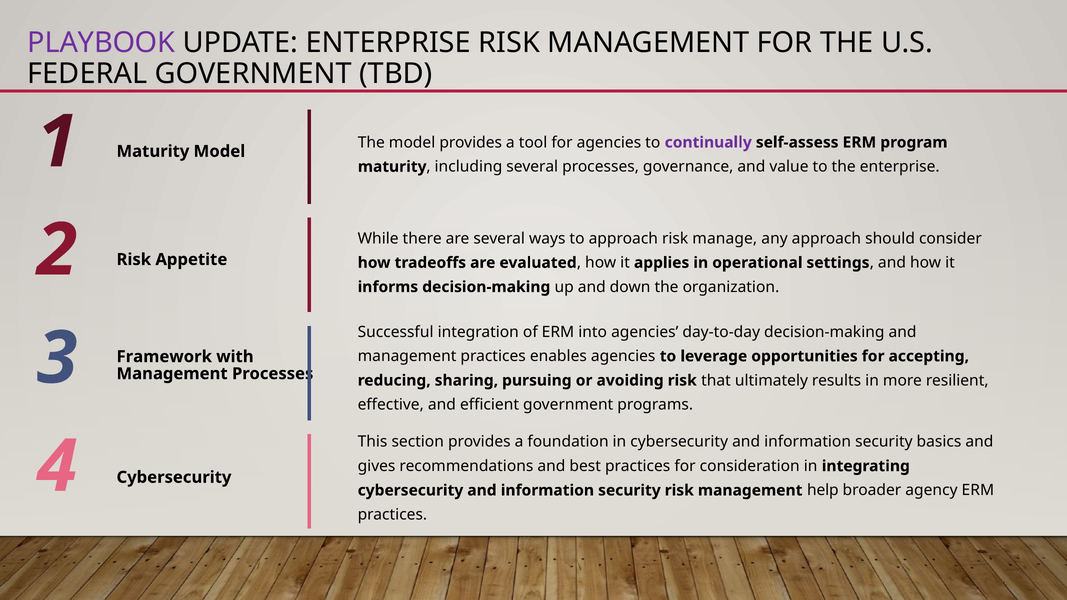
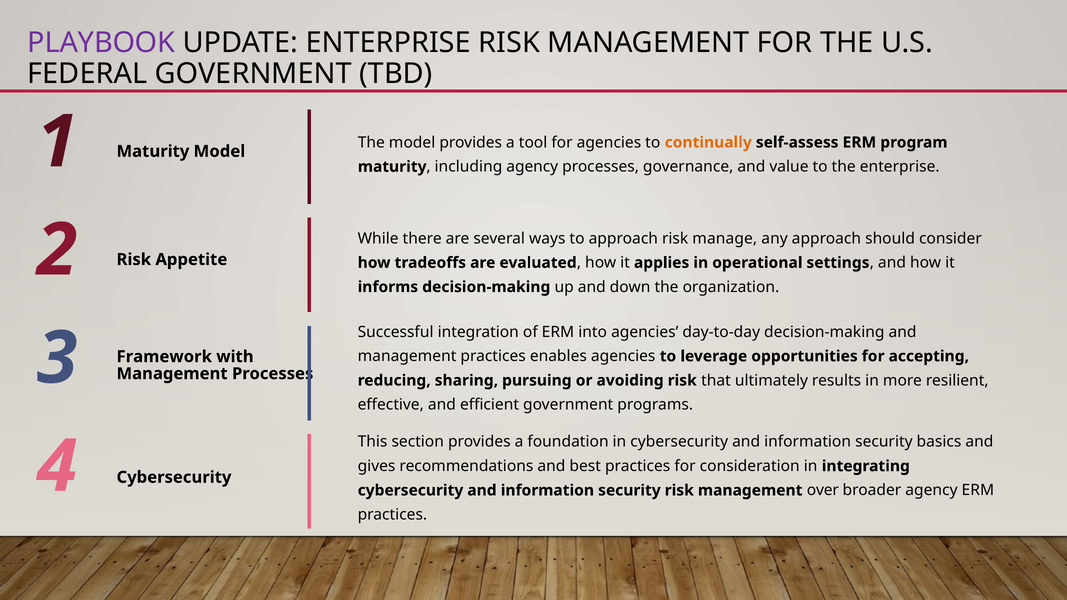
continually colour: purple -> orange (708, 142)
including several: several -> agency (532, 167)
help: help -> over (823, 491)
